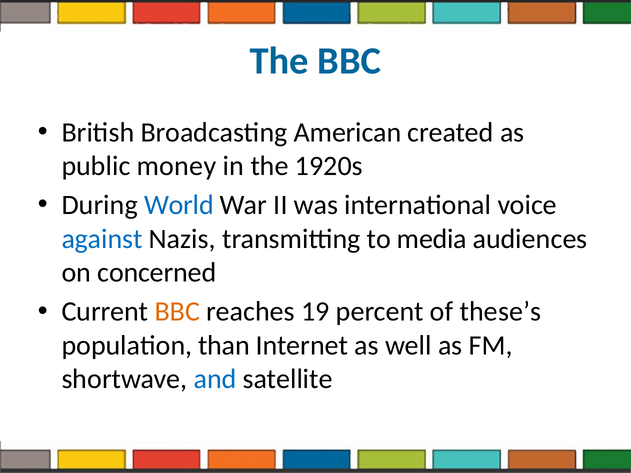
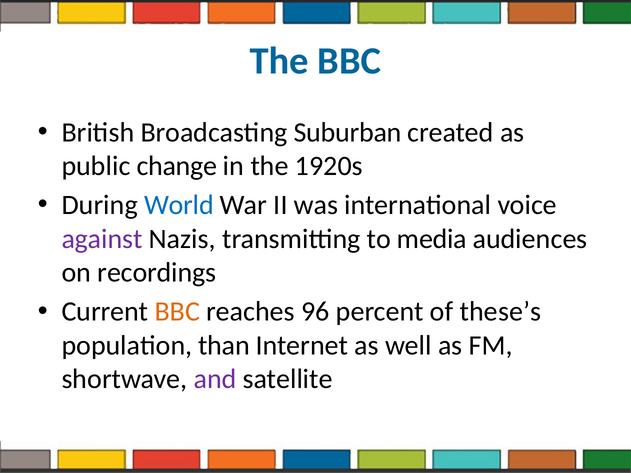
American: American -> Suburban (348, 132)
money: money -> change (177, 166)
against colour: blue -> purple (102, 239)
concerned: concerned -> recordings (157, 273)
19: 19 -> 96 (315, 312)
and colour: blue -> purple (215, 379)
